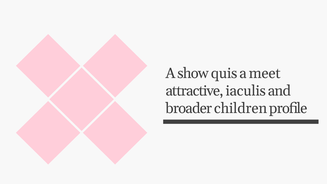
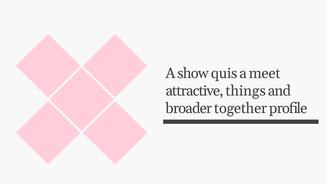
iaculis: iaculis -> things (246, 91)
children: children -> together (241, 108)
